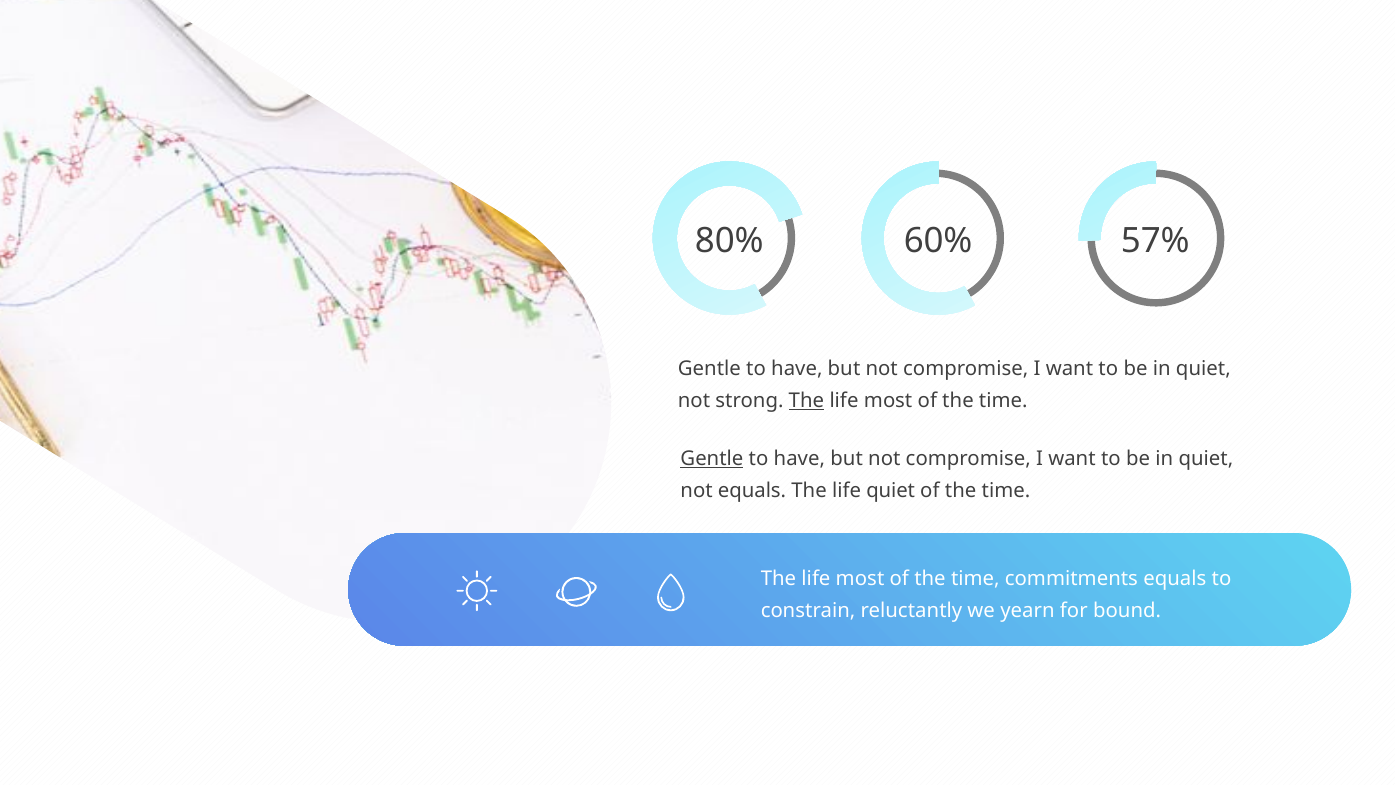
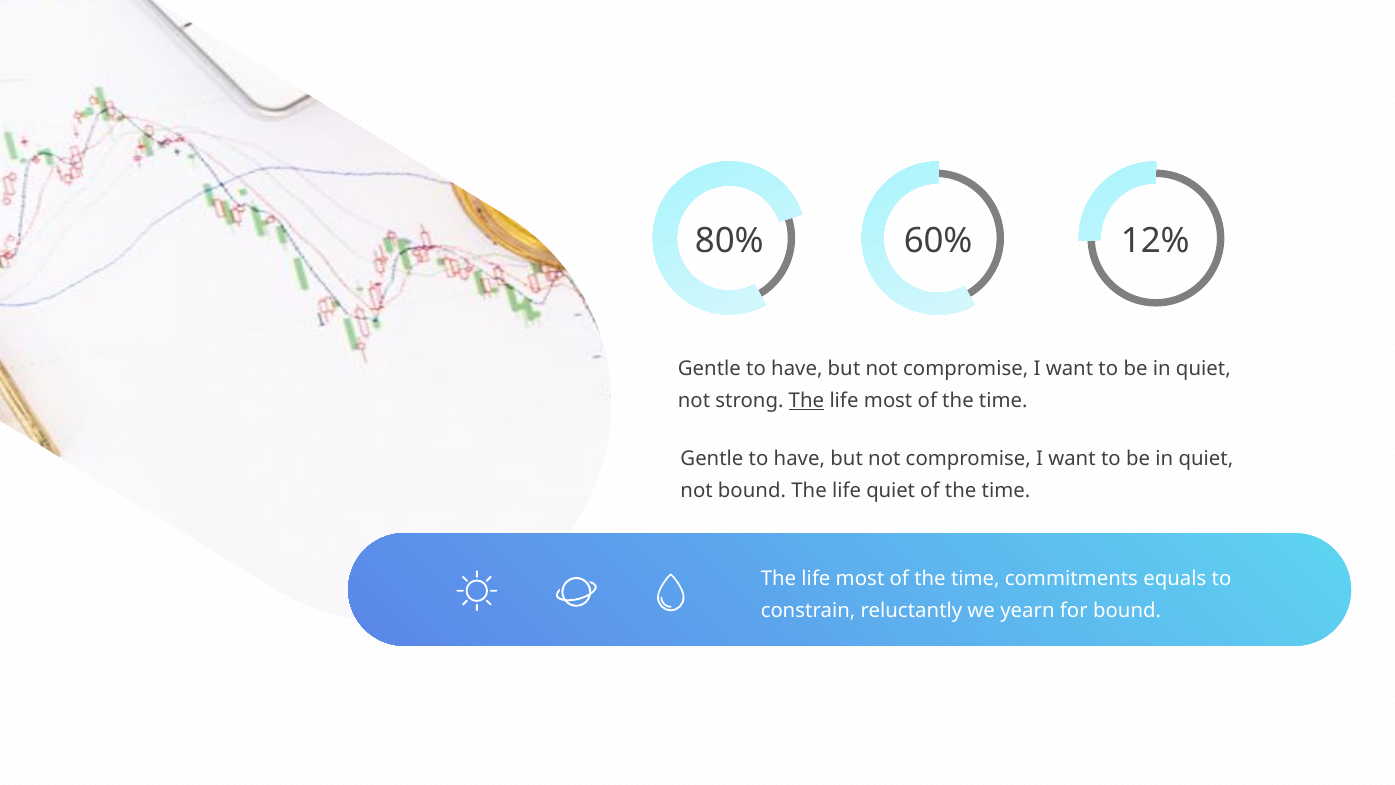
57%: 57% -> 12% (1155, 241)
Gentle underline: present -> none (712, 458)
not equals: equals -> bound (752, 490)
